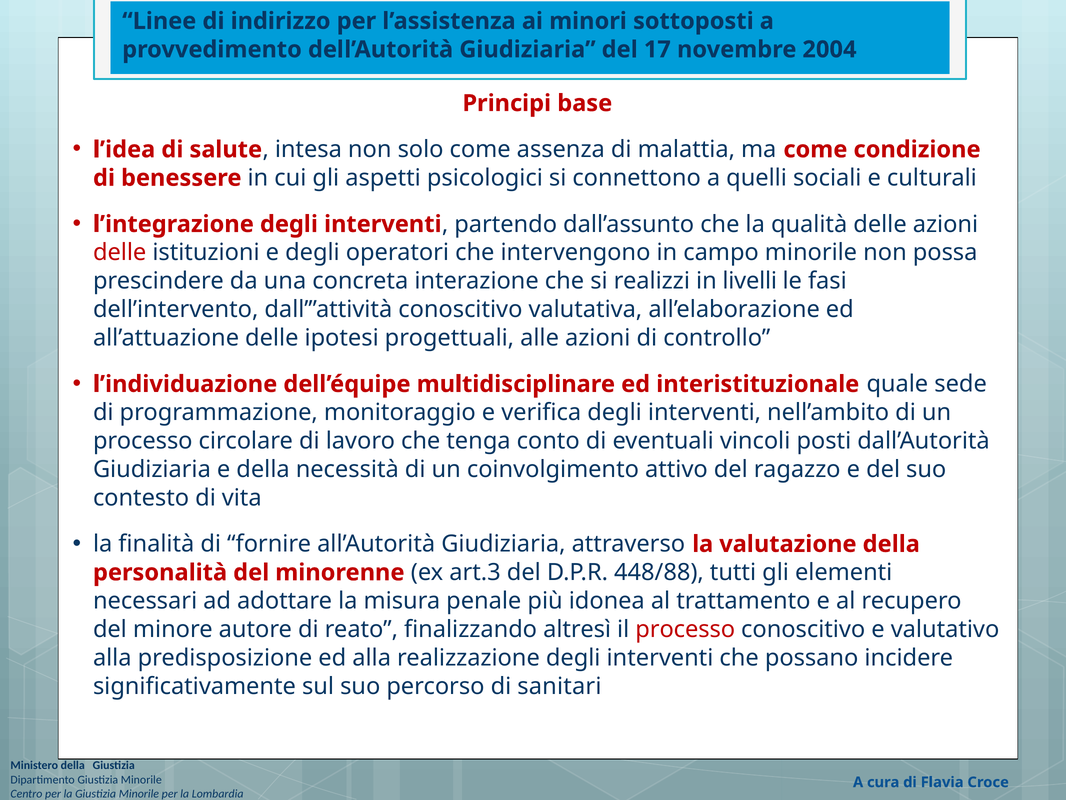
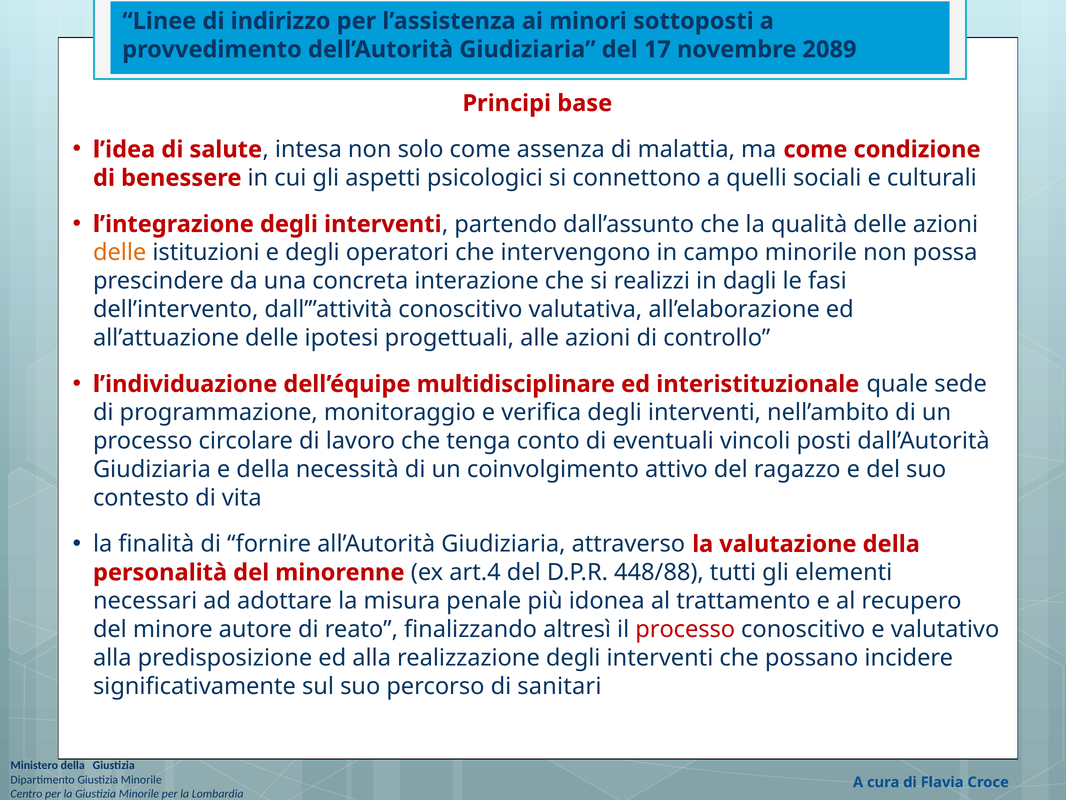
2004: 2004 -> 2089 (829, 49)
delle colour: red -> orange (120, 252)
livelli: livelli -> dagli (750, 281)
art.3: art.3 -> art.4 (475, 572)
